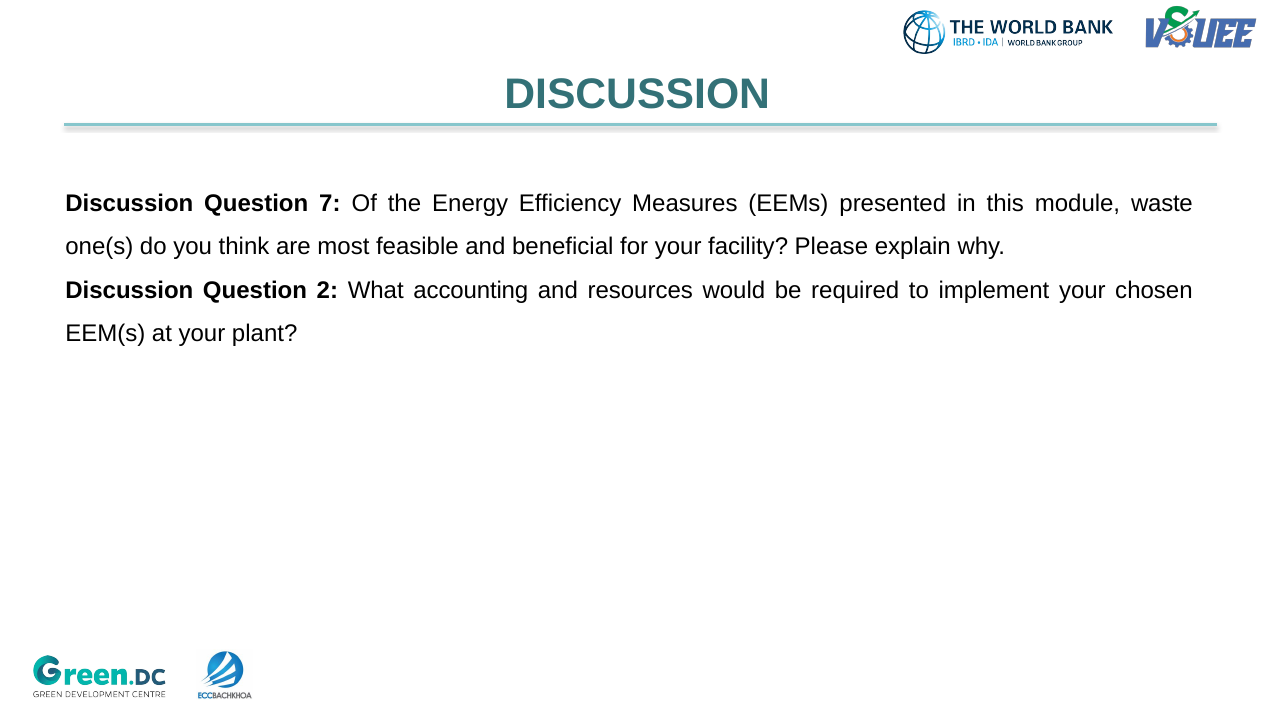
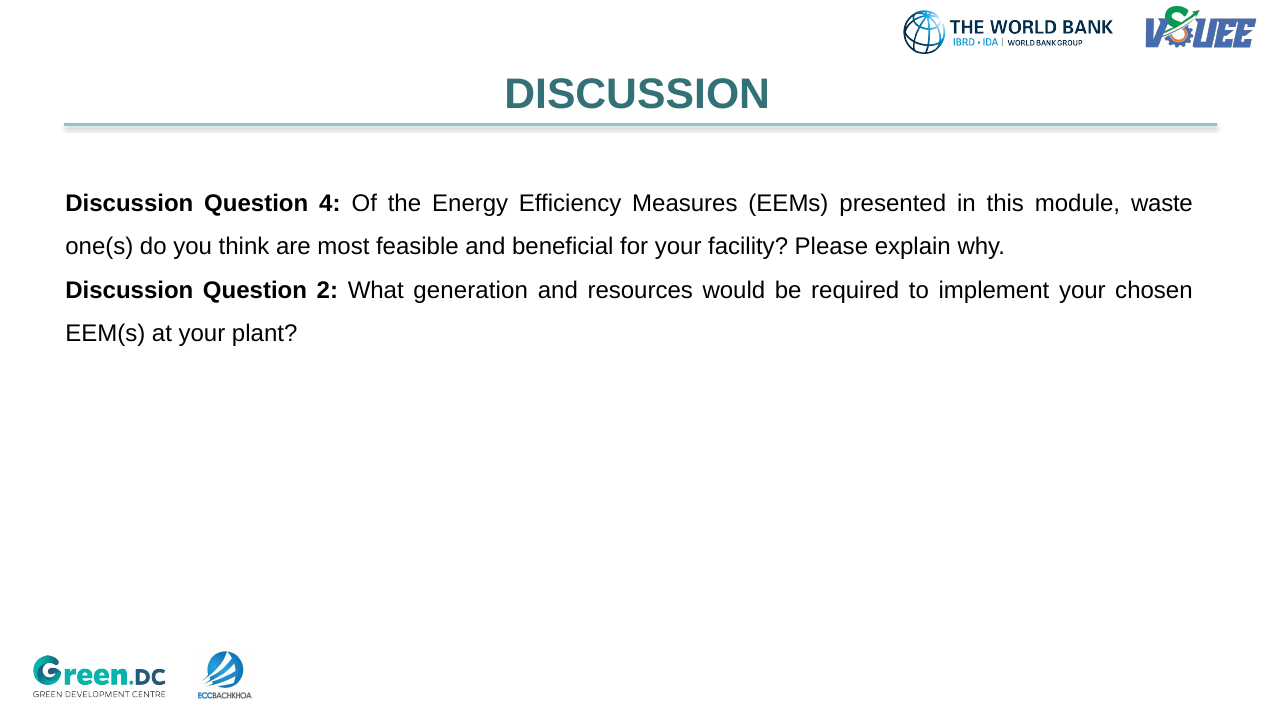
7: 7 -> 4 (330, 204)
accounting: accounting -> generation (471, 290)
